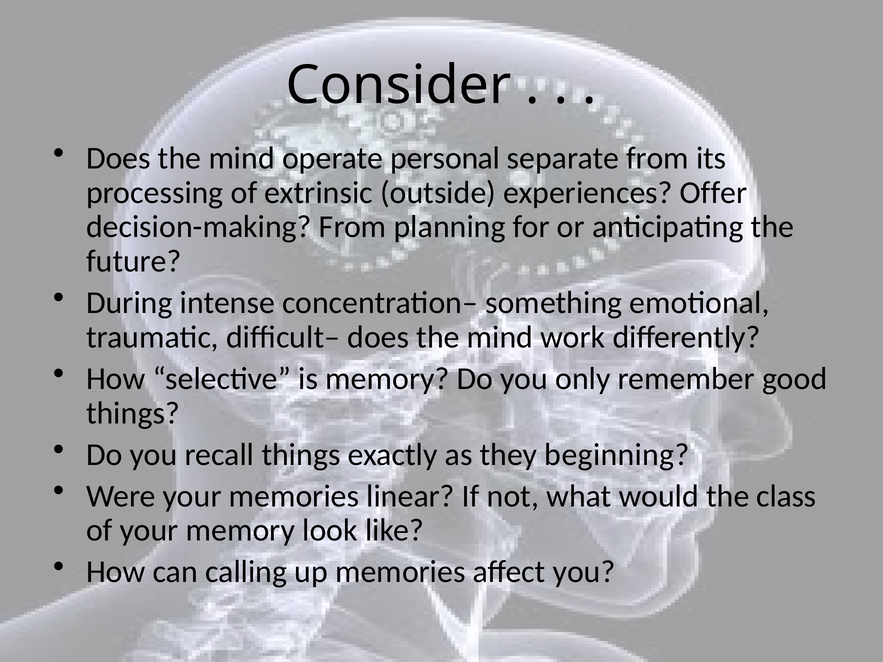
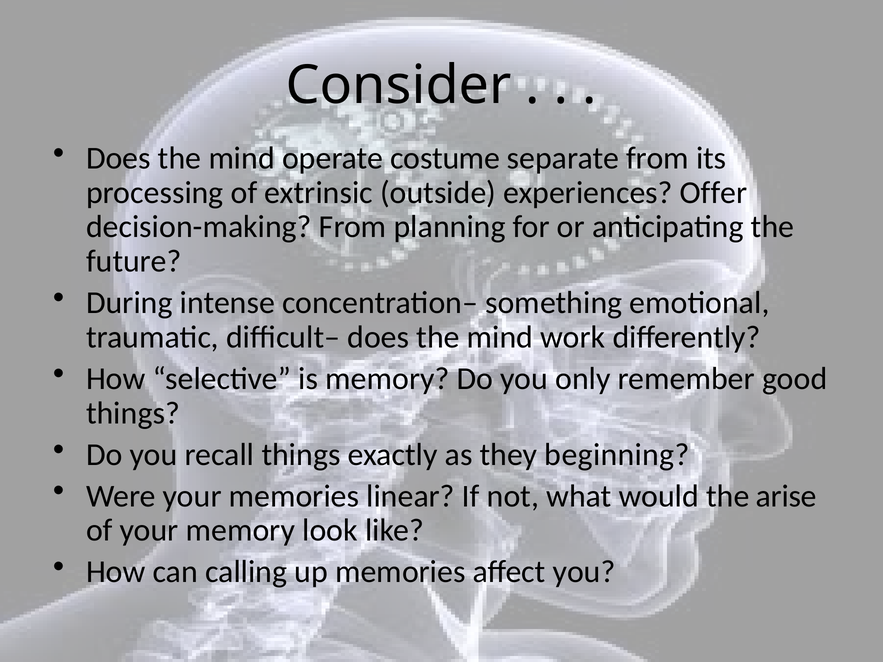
personal: personal -> costume (445, 158)
class: class -> arise (786, 496)
